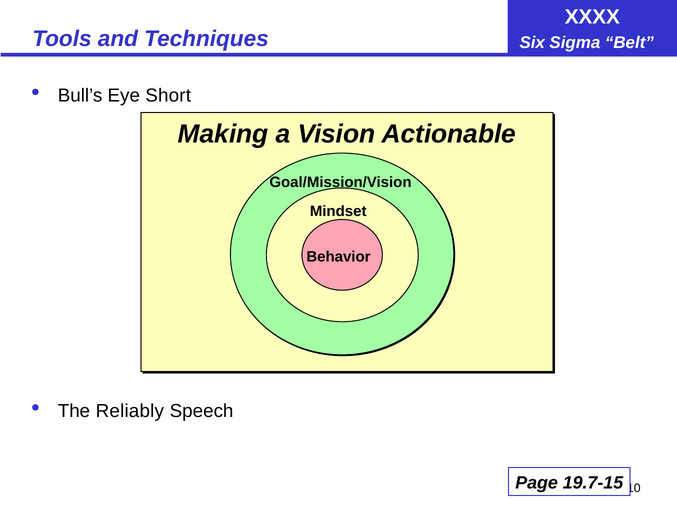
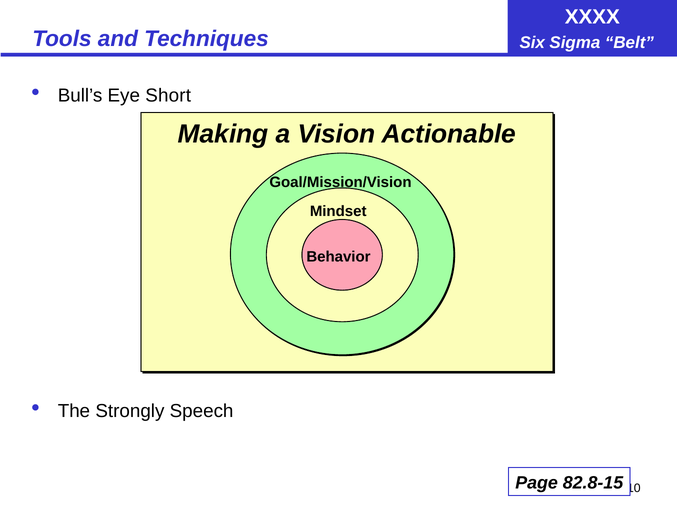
Reliably: Reliably -> Strongly (130, 412)
19.7-15: 19.7-15 -> 82.8-15 (593, 484)
